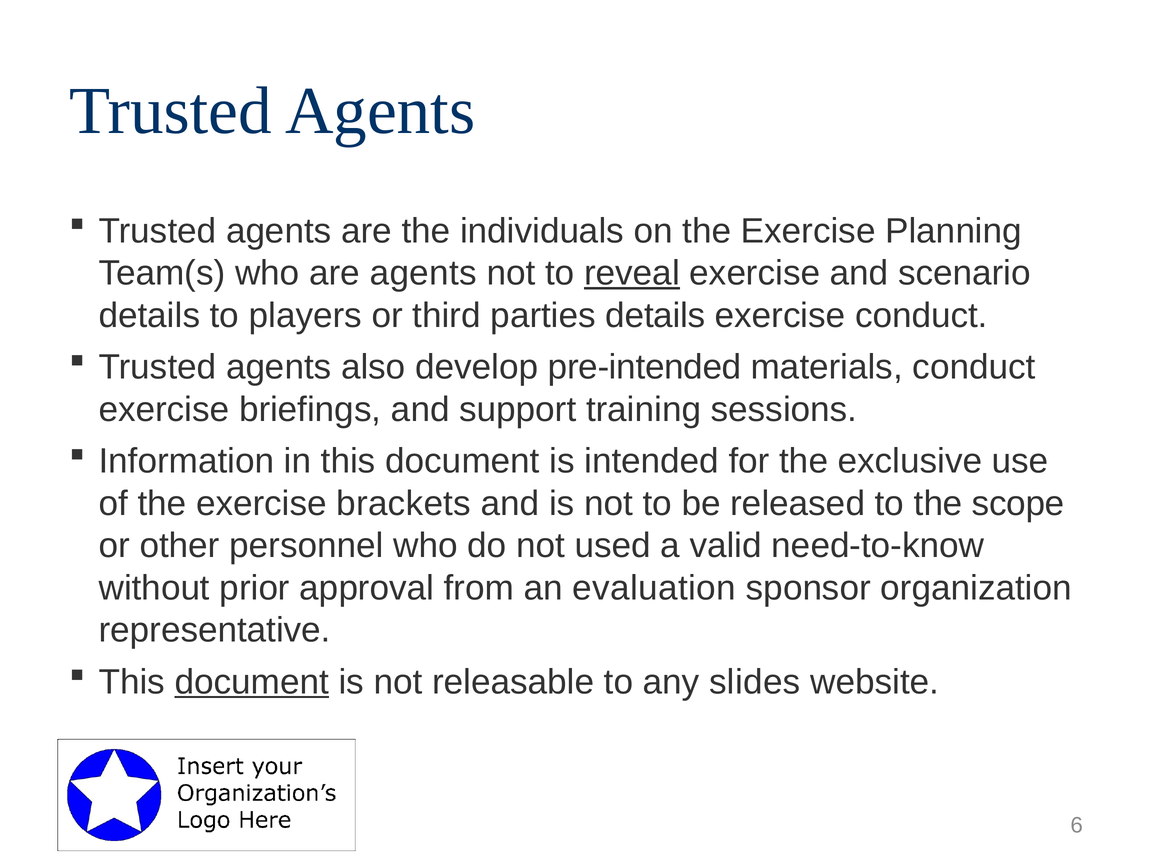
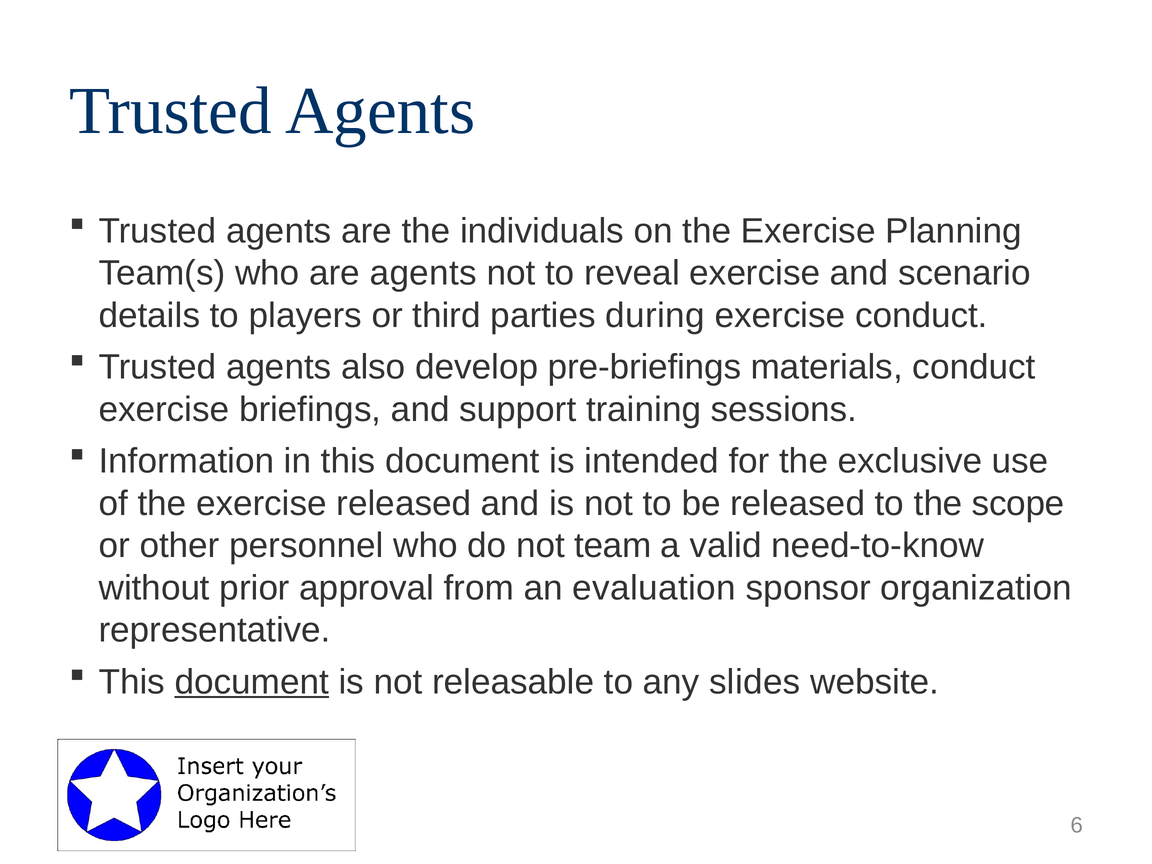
reveal underline: present -> none (632, 273)
parties details: details -> during (655, 315)
pre-intended: pre-intended -> pre-briefings (645, 367)
exercise brackets: brackets -> released (404, 504)
used: used -> team (613, 546)
